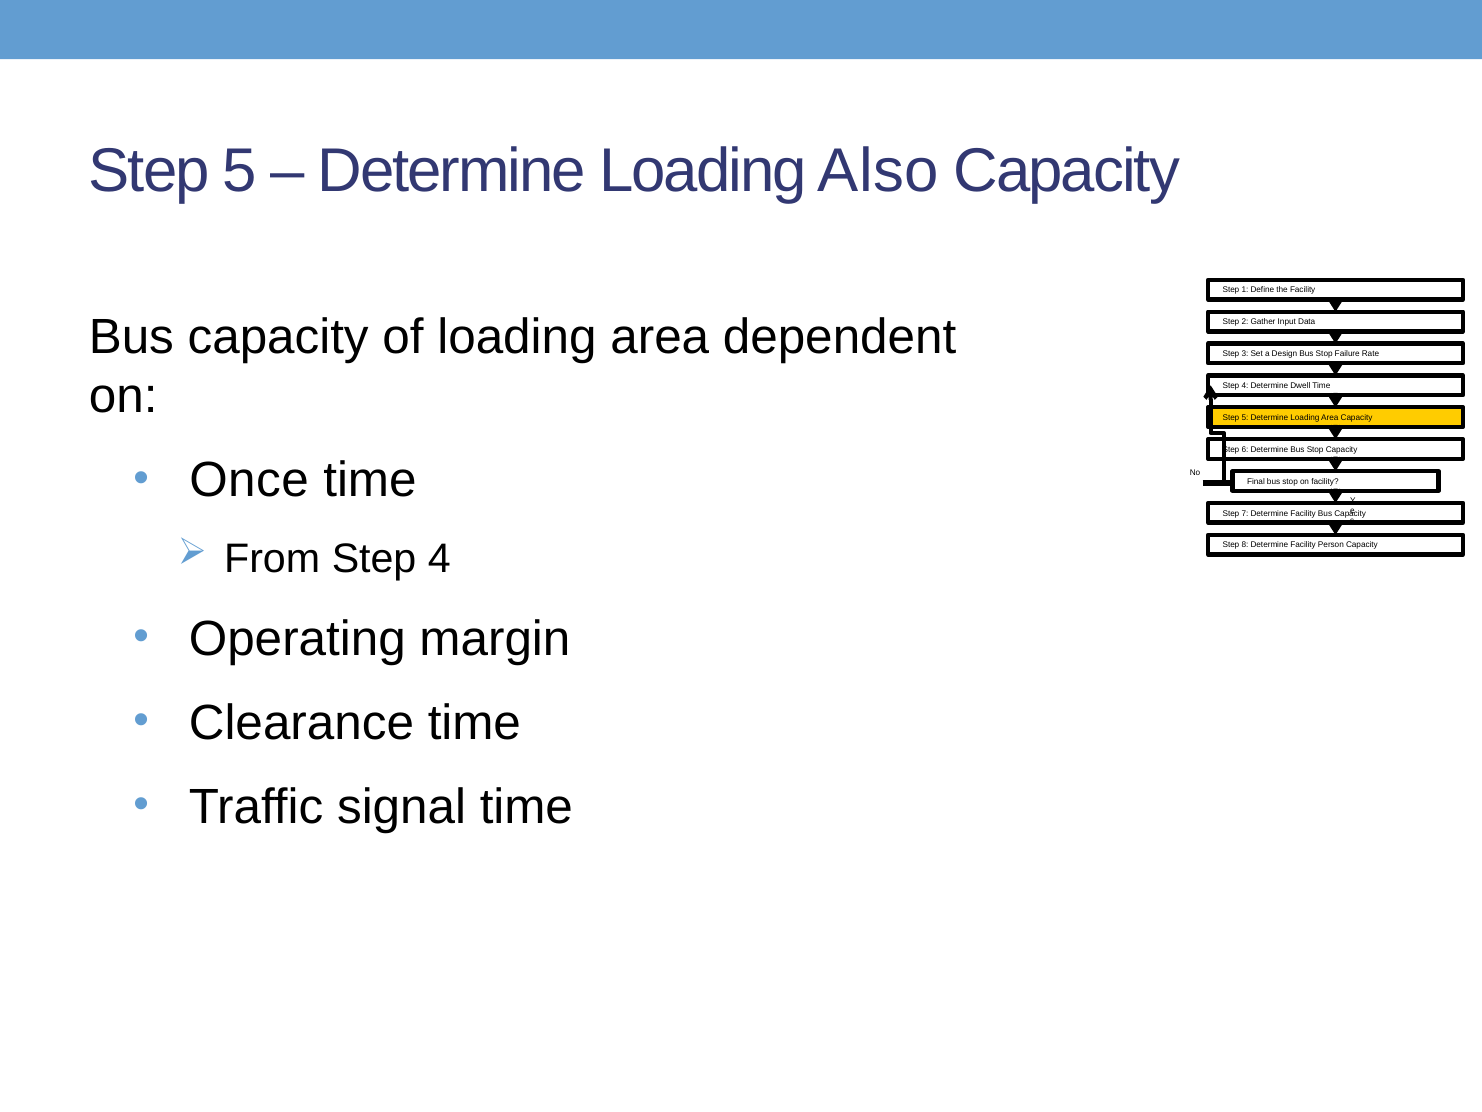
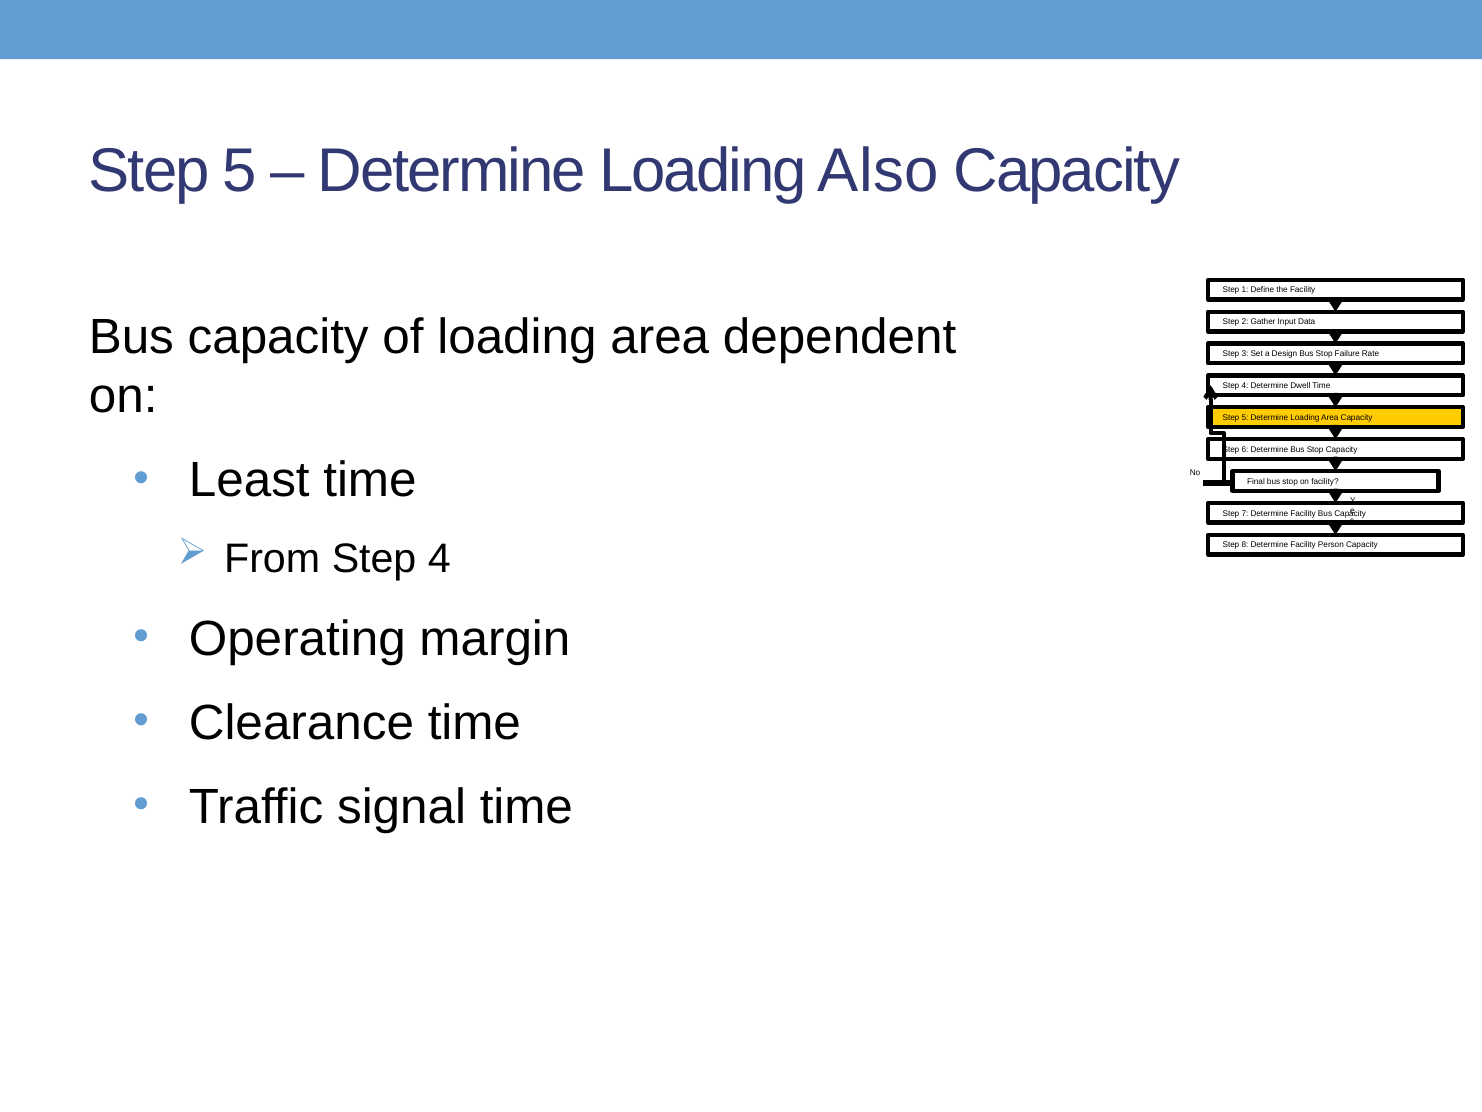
Once: Once -> Least (249, 480)
